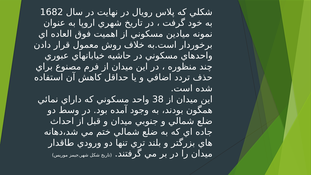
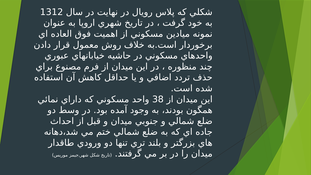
1682: 1682 -> 1312 (52, 12)
